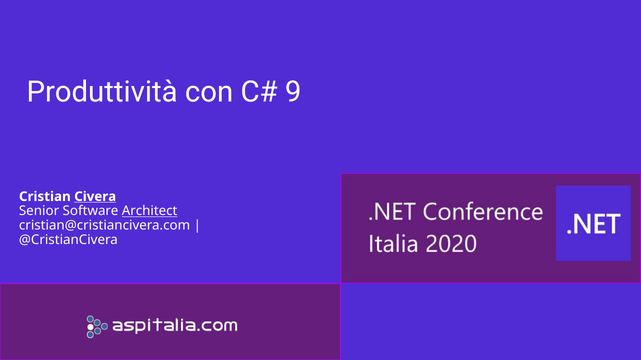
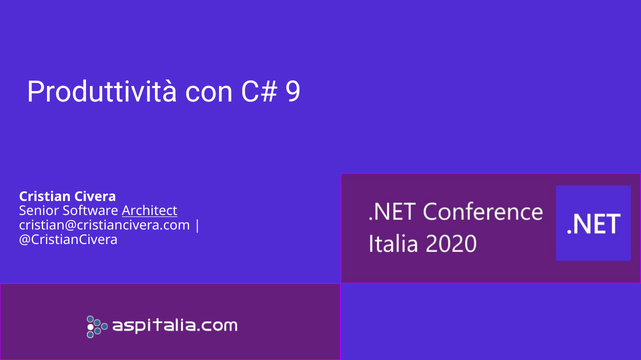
Civera underline: present -> none (95, 197)
